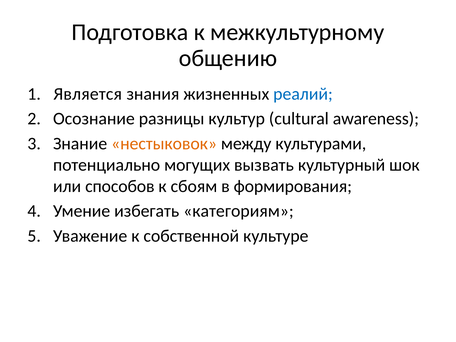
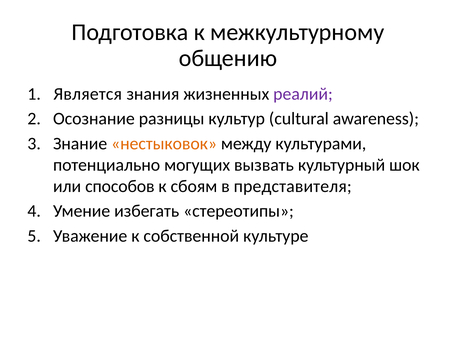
реалий colour: blue -> purple (303, 94)
формирования: формирования -> представителя (293, 186)
категориям: категориям -> стереотипы (238, 211)
